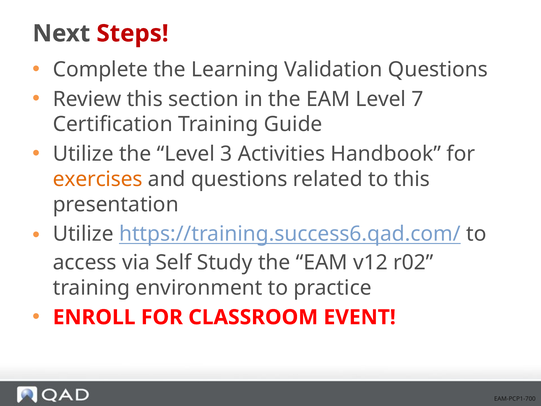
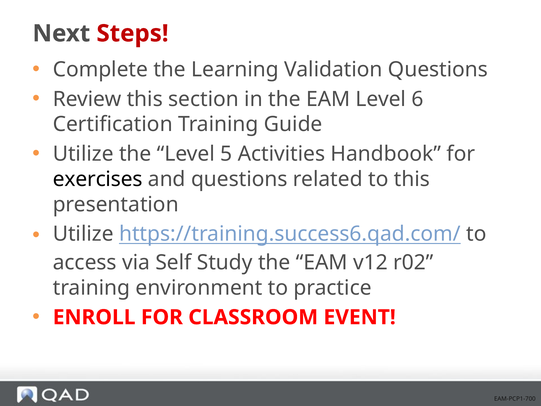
7: 7 -> 6 (418, 99)
3: 3 -> 5 (226, 154)
exercises colour: orange -> black (98, 179)
